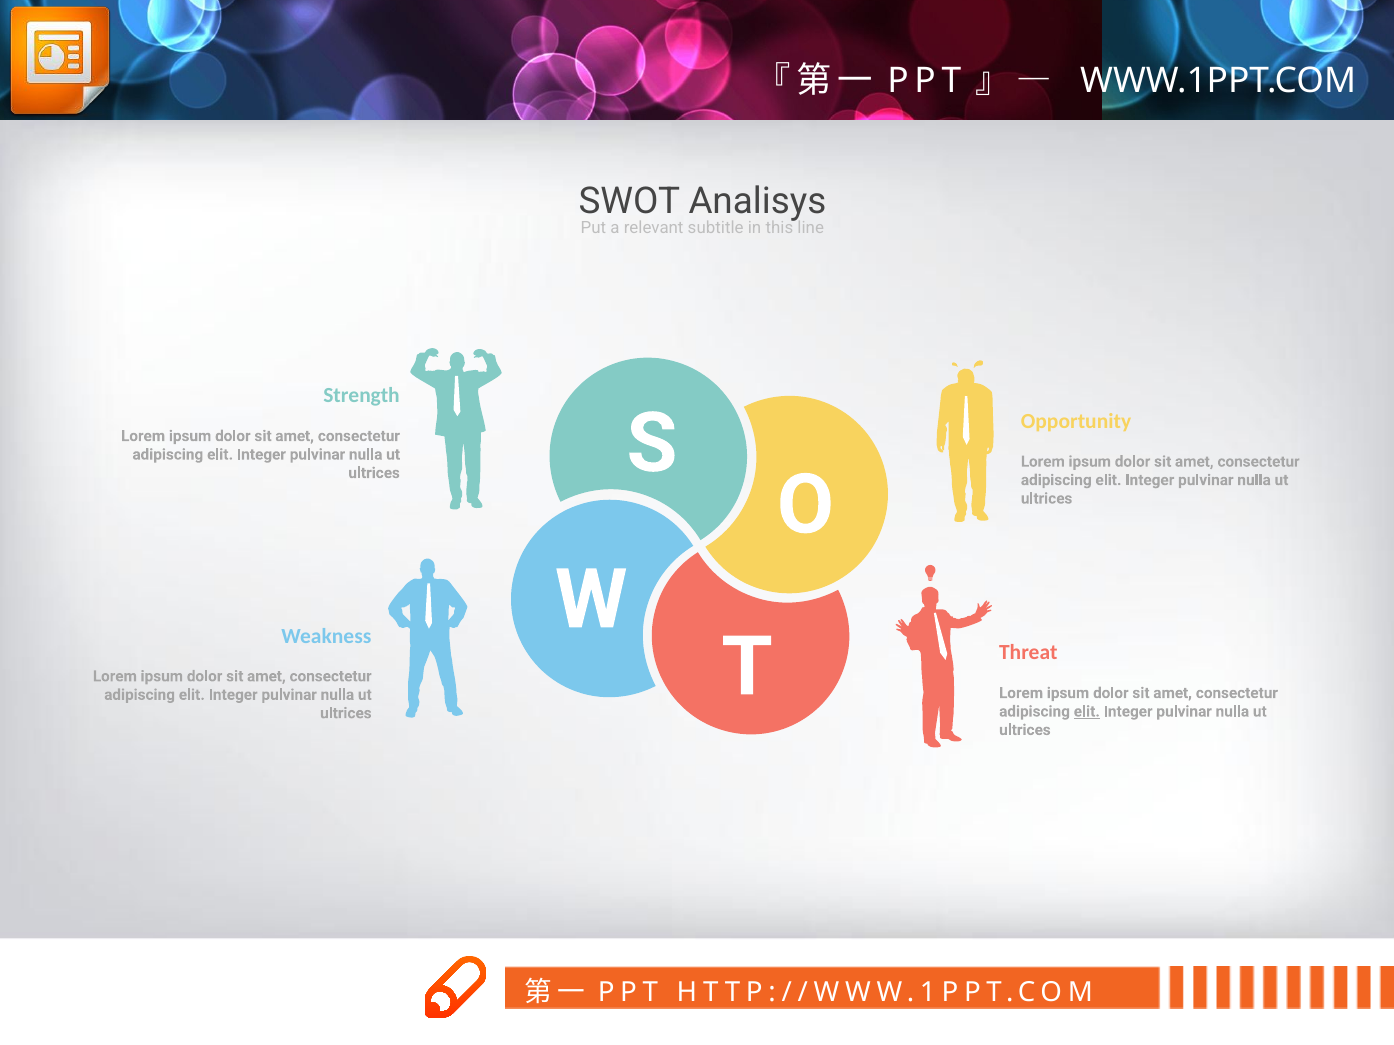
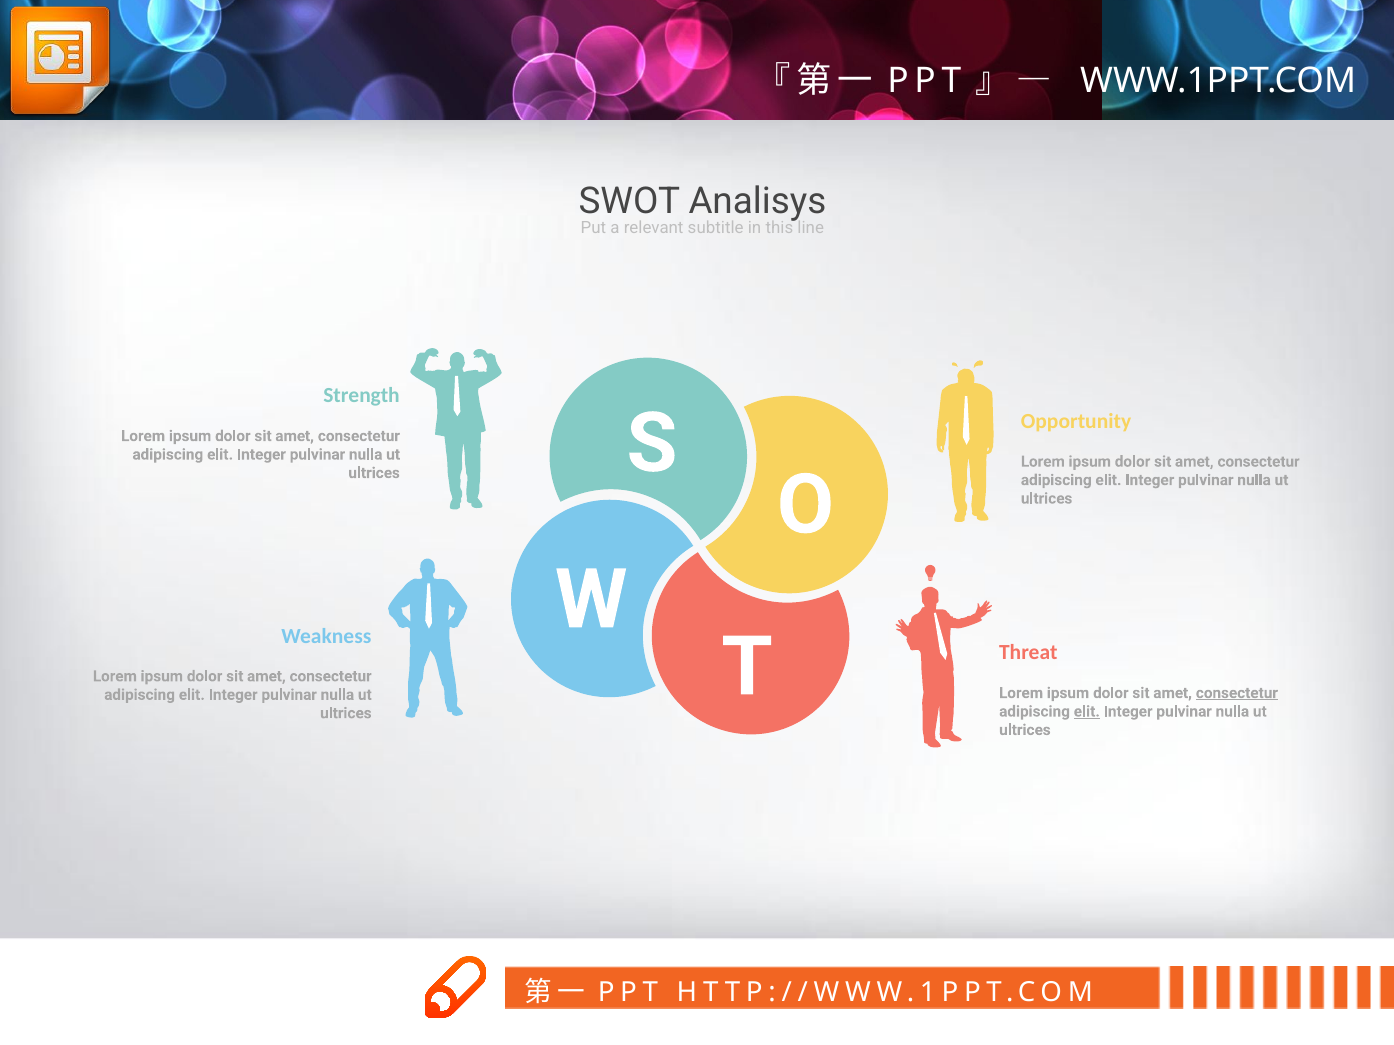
consectetur underline: none -> present (1237, 693)
